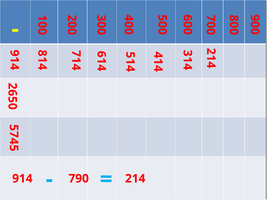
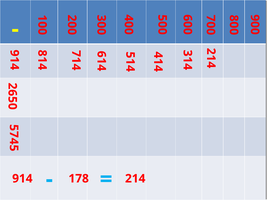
790: 790 -> 178 (79, 179)
